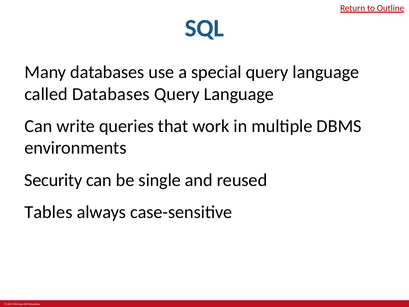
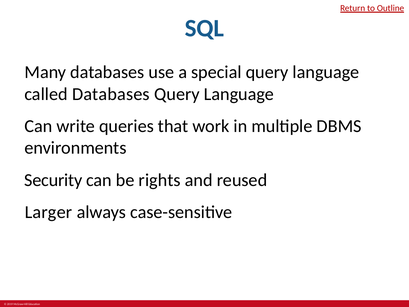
single: single -> rights (160, 180)
Tables: Tables -> Larger (48, 212)
